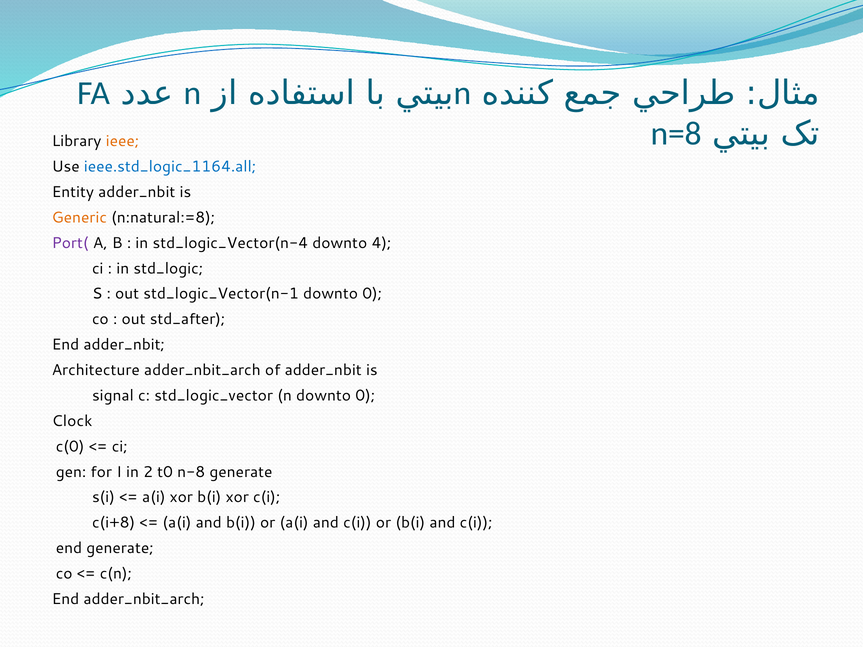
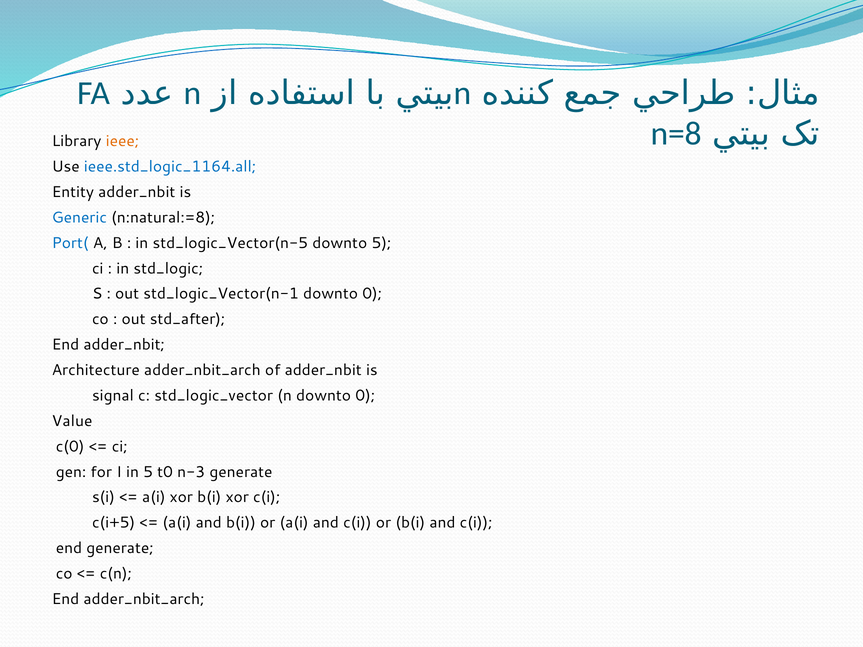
Generic colour: orange -> blue (79, 218)
Port( colour: purple -> blue (70, 243)
std_logic_Vector(n-4: std_logic_Vector(n-4 -> std_logic_Vector(n-5 (230, 243)
downto 4: 4 -> 5 (381, 243)
Clock: Clock -> Value (72, 421)
in 2: 2 -> 5 (148, 472)
n-8: n-8 -> n-3 (191, 472)
c(i+8: c(i+8 -> c(i+5 (114, 523)
